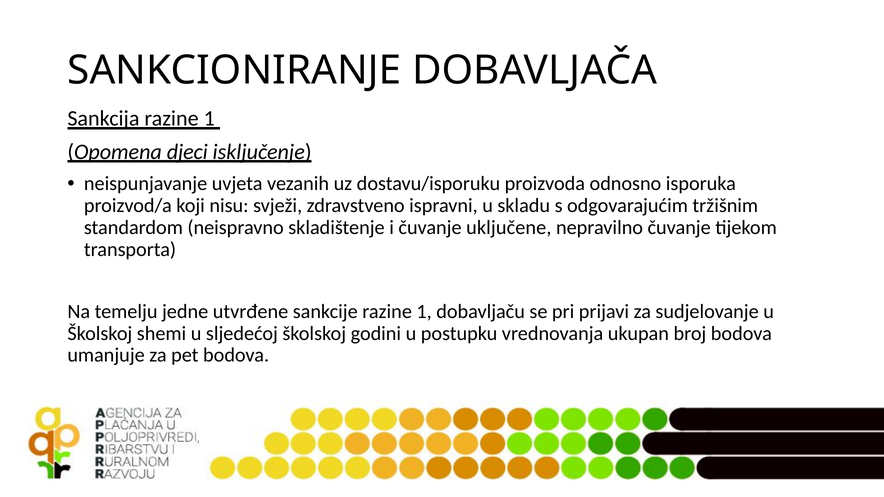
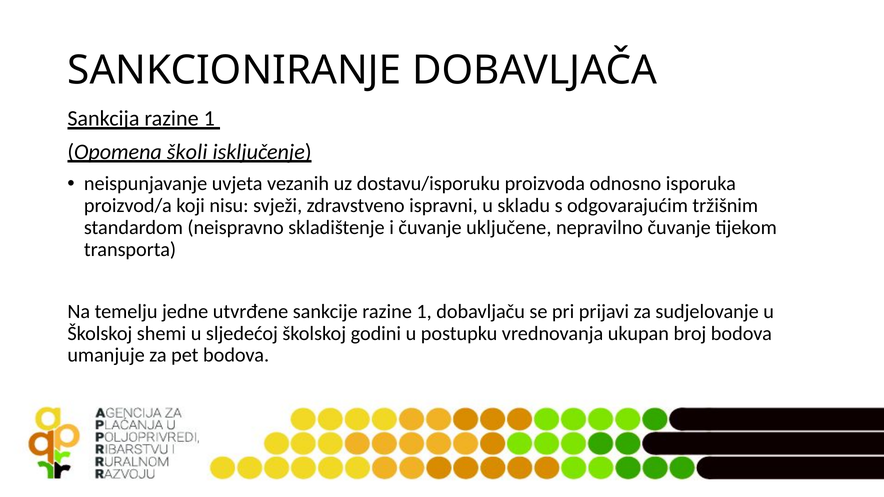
djeci: djeci -> školi (187, 152)
